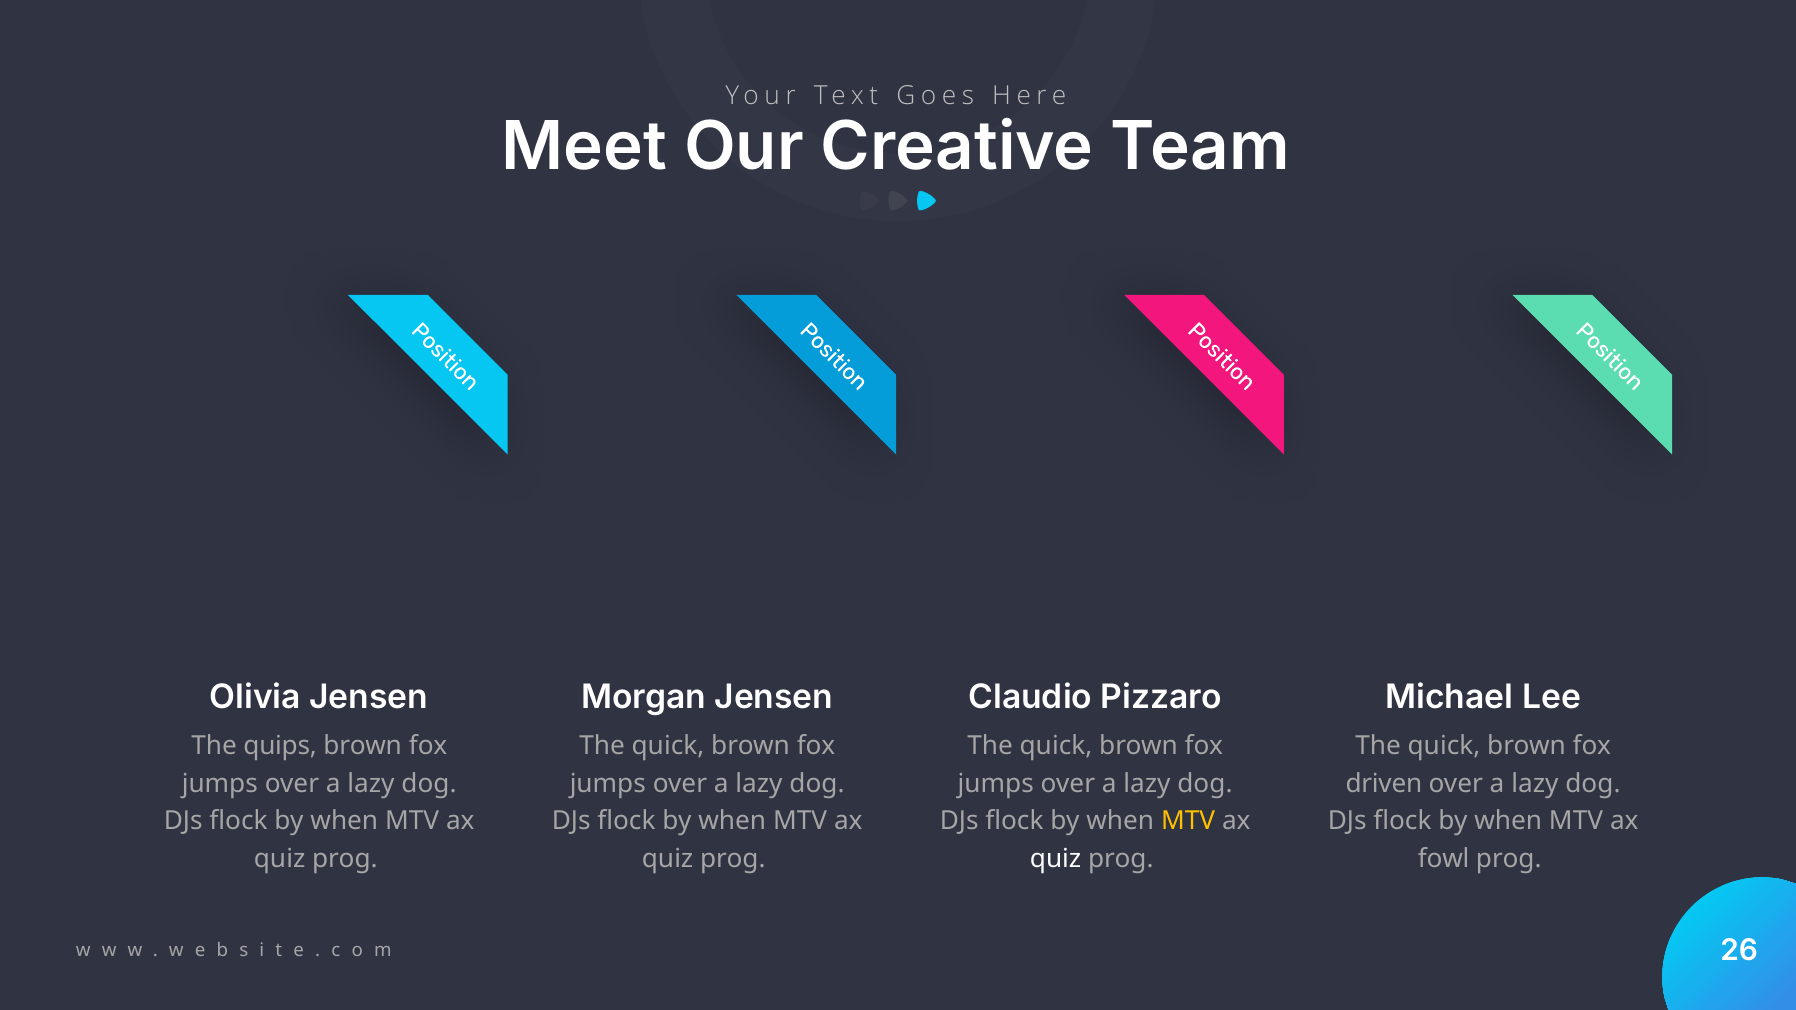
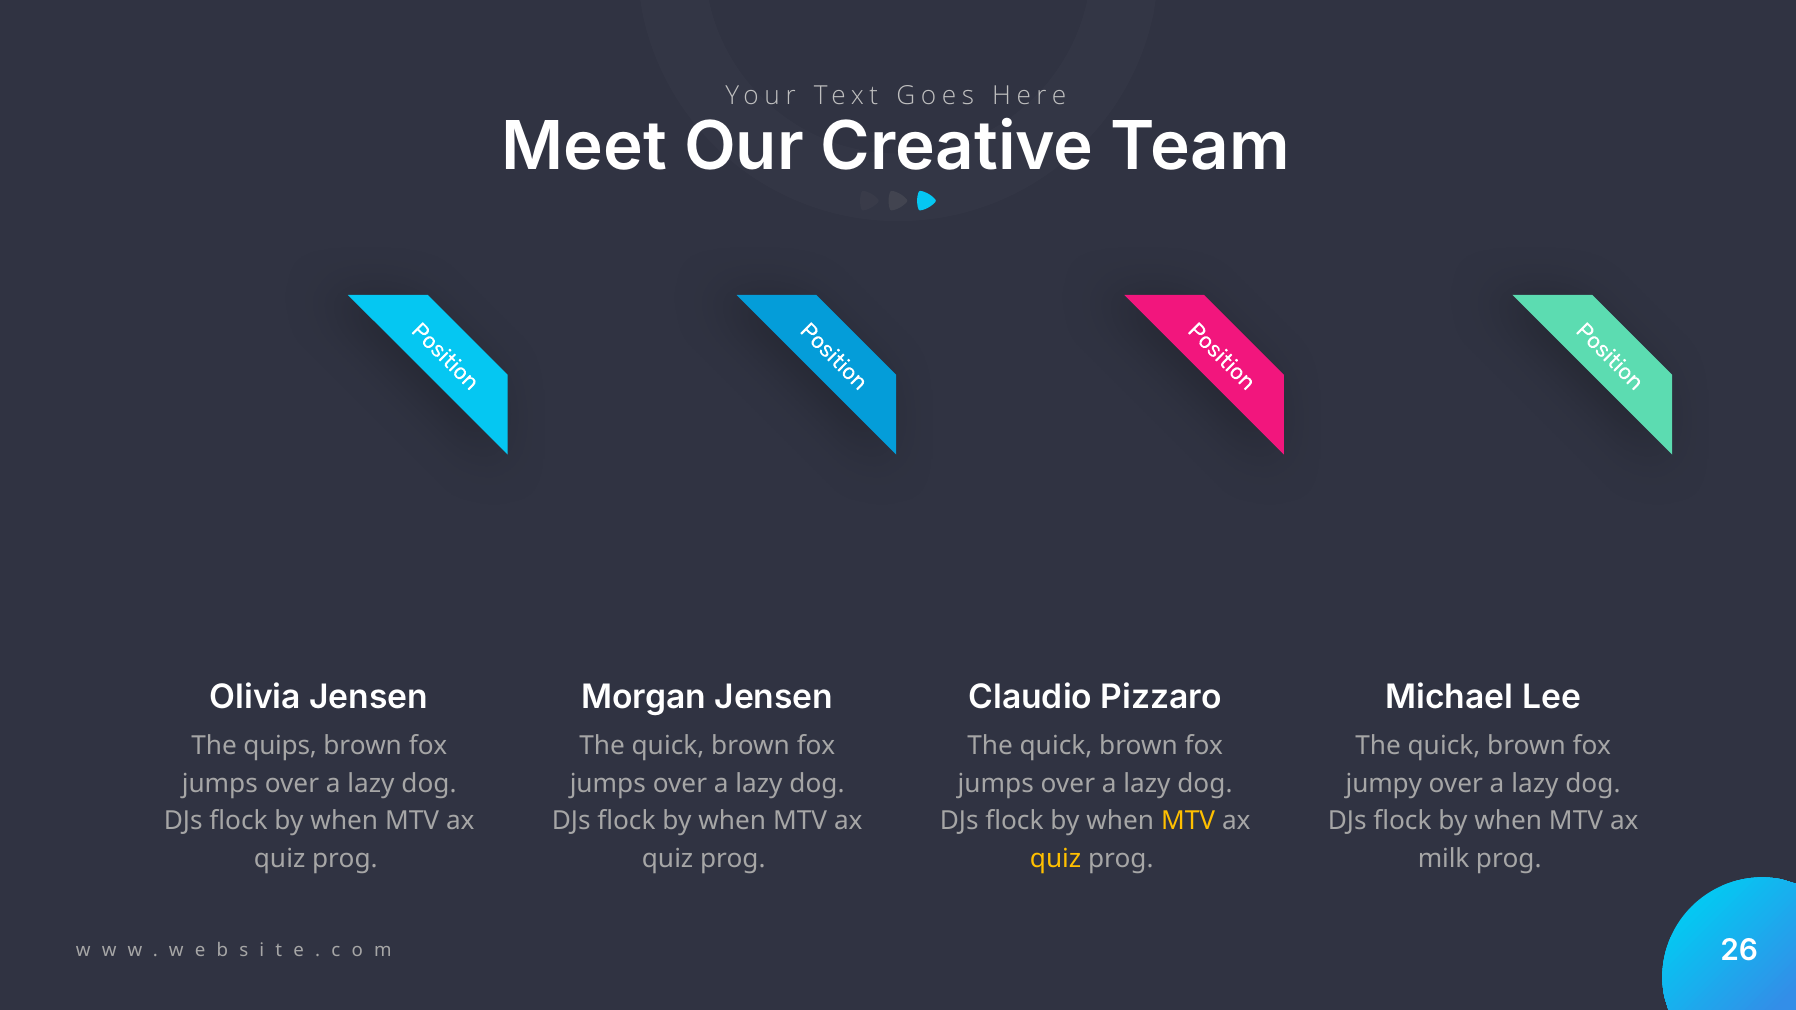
driven: driven -> jumpy (1384, 784)
quiz colour: white -> yellow (1056, 859)
fowl: fowl -> milk (1444, 859)
